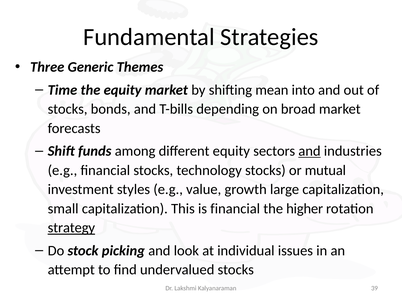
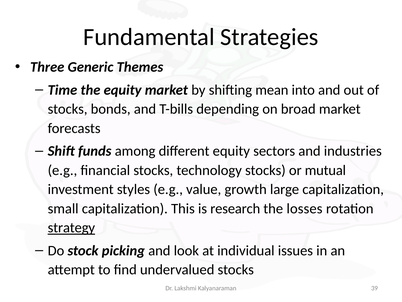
and underline: present -> none (310, 151)
is financial: financial -> research (235, 208)
higher: higher -> losses (305, 208)
